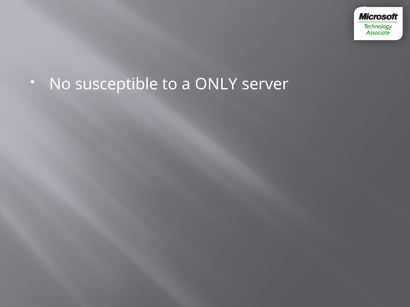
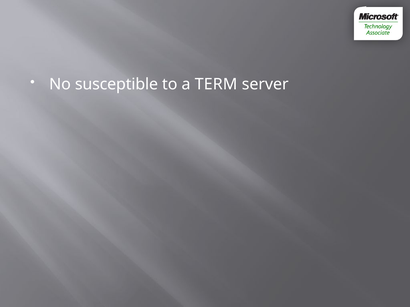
ONLY: ONLY -> TERM (216, 84)
